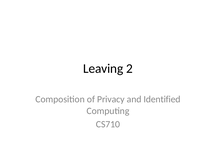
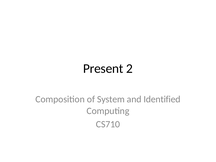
Leaving: Leaving -> Present (103, 69)
Privacy: Privacy -> System (111, 99)
